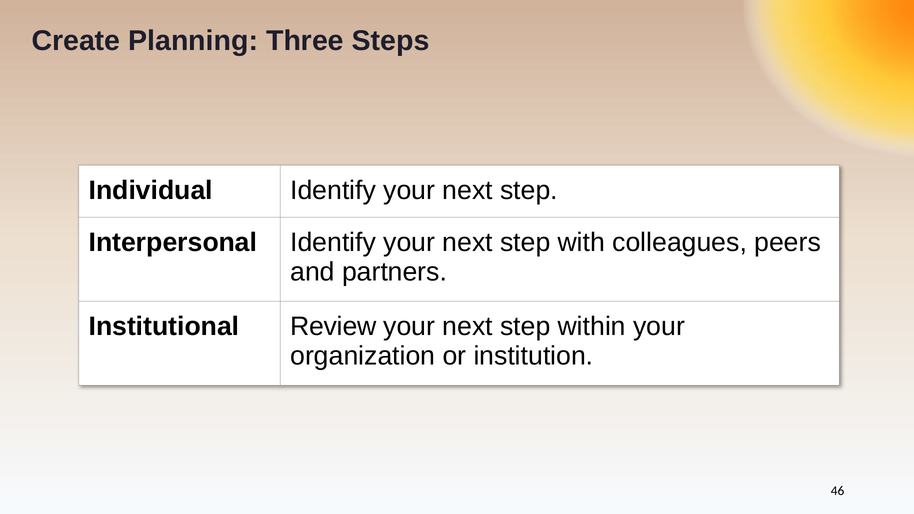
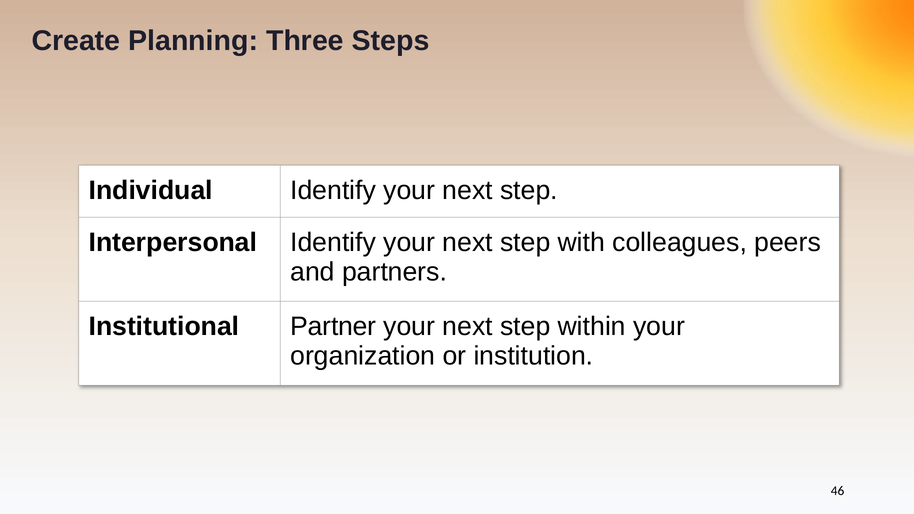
Review: Review -> Partner (333, 326)
